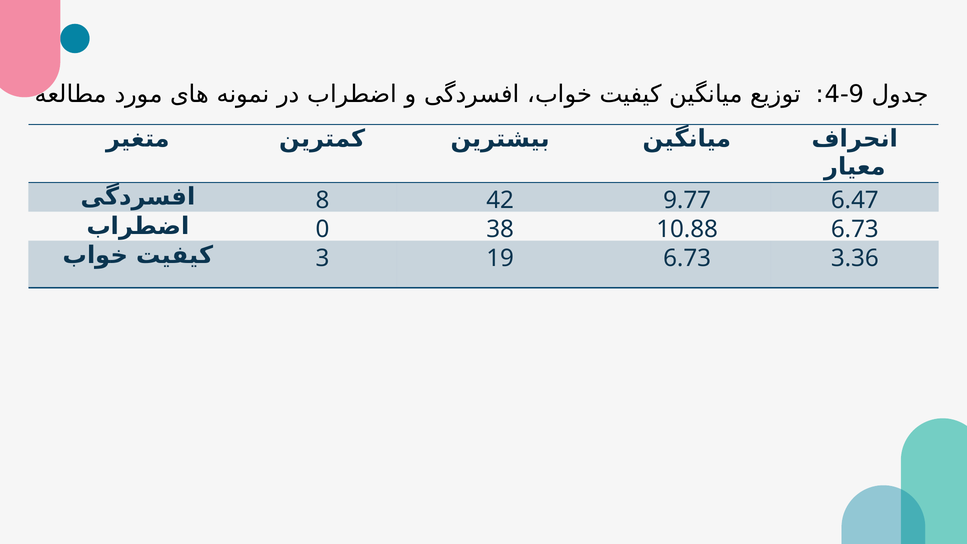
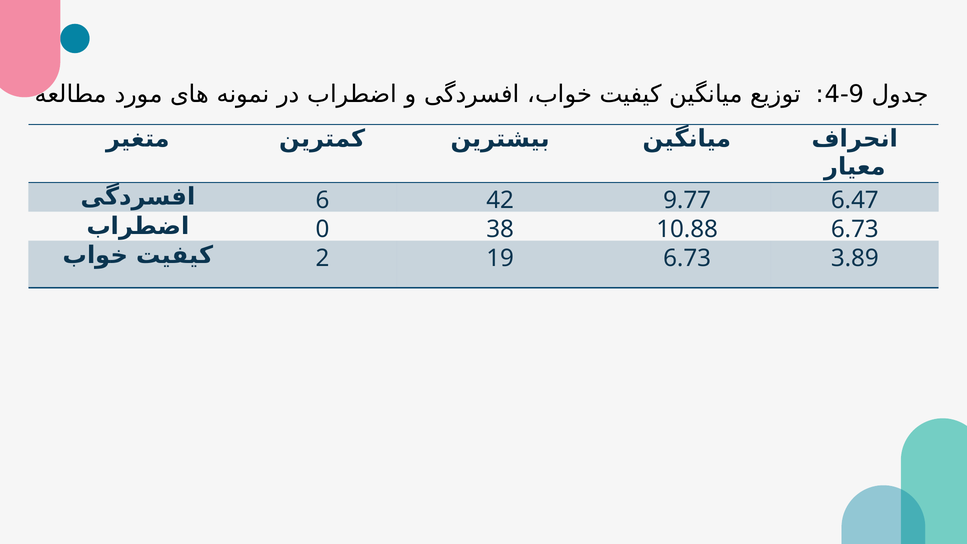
8: 8 -> 6 (322, 200)
3: 3 -> 2 (322, 258)
3.36: 3.36 -> 3.89 (855, 258)
